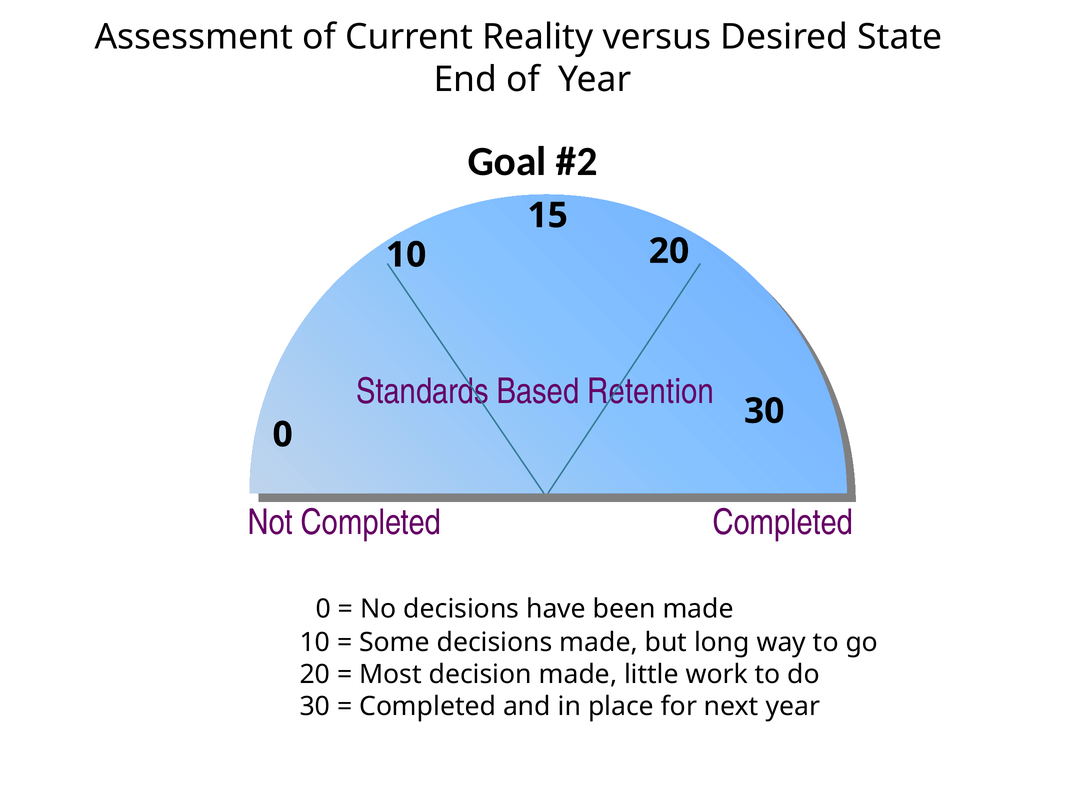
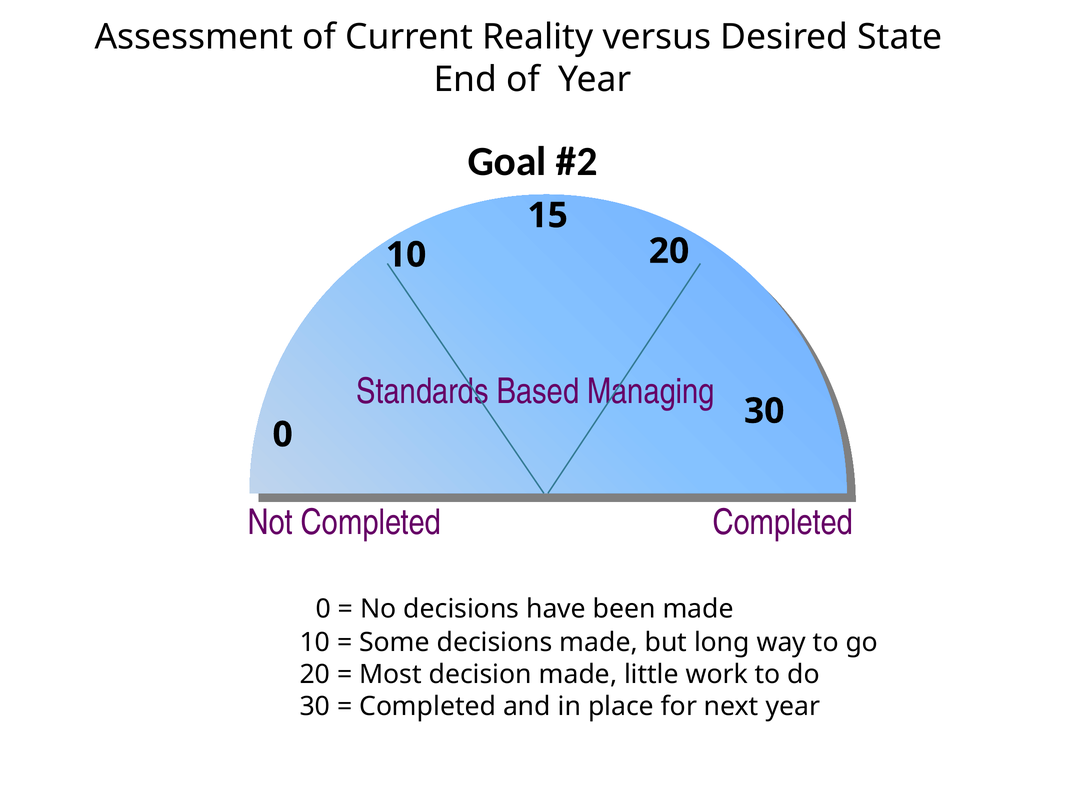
Retention: Retention -> Managing (651, 391)
